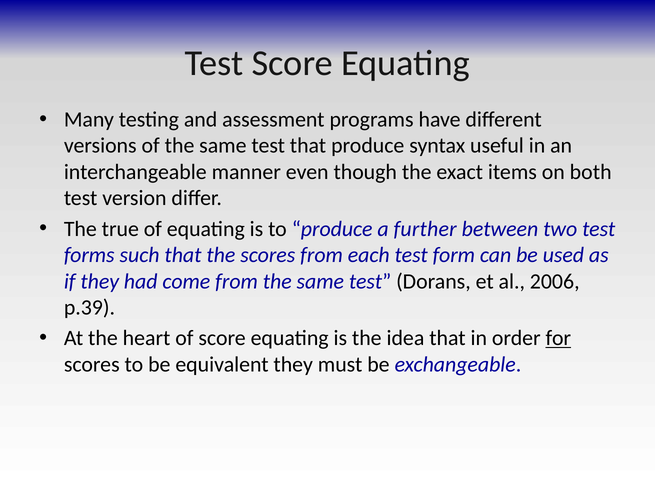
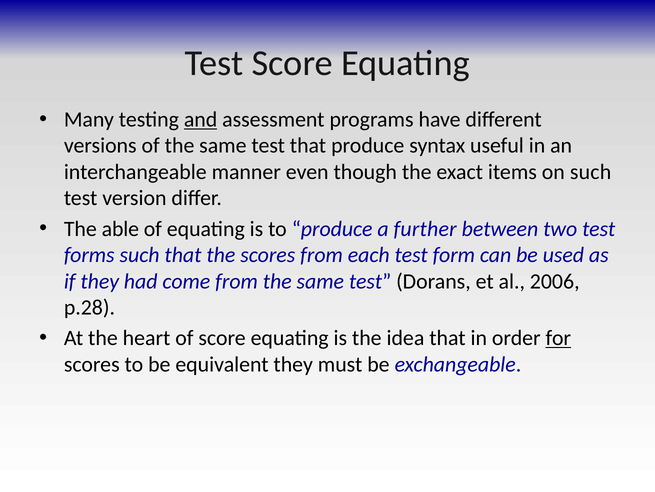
and underline: none -> present (201, 119)
on both: both -> such (591, 172)
true: true -> able (120, 228)
p.39: p.39 -> p.28 (89, 307)
